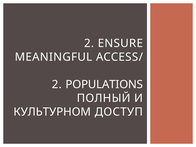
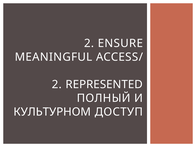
POPULATIONS: POPULATIONS -> REPRESENTED (104, 84)
